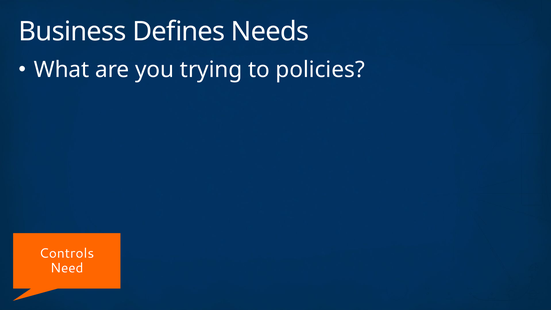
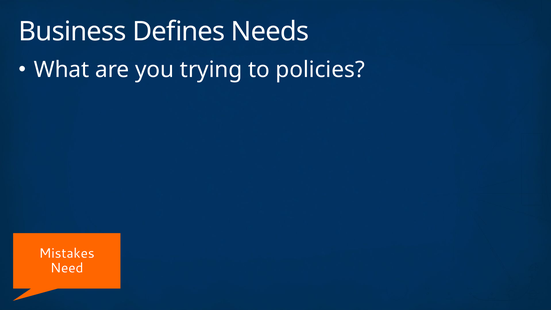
Controls: Controls -> Mistakes (67, 253)
